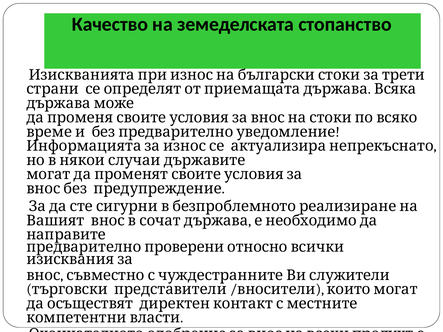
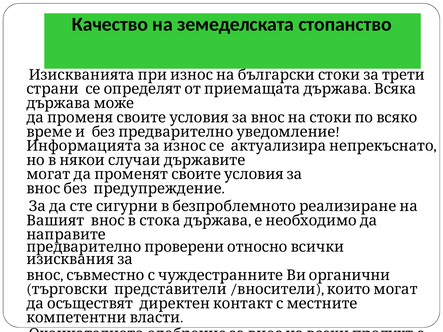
сочат: сочат -> стока (160, 221)
Ви служители: служители -> органични (350, 275)
